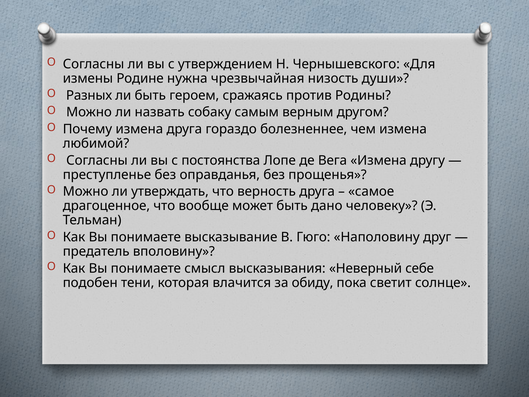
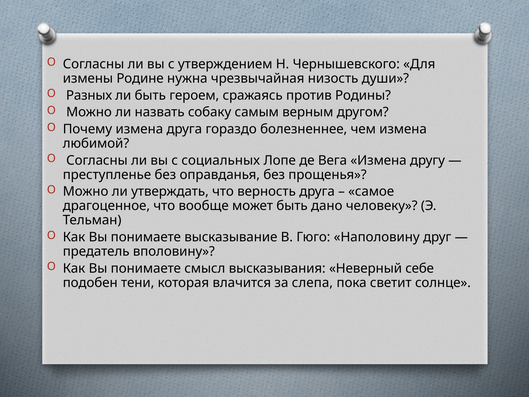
постоянства: постоянства -> социальных (221, 160)
обиду: обиду -> слепа (312, 282)
